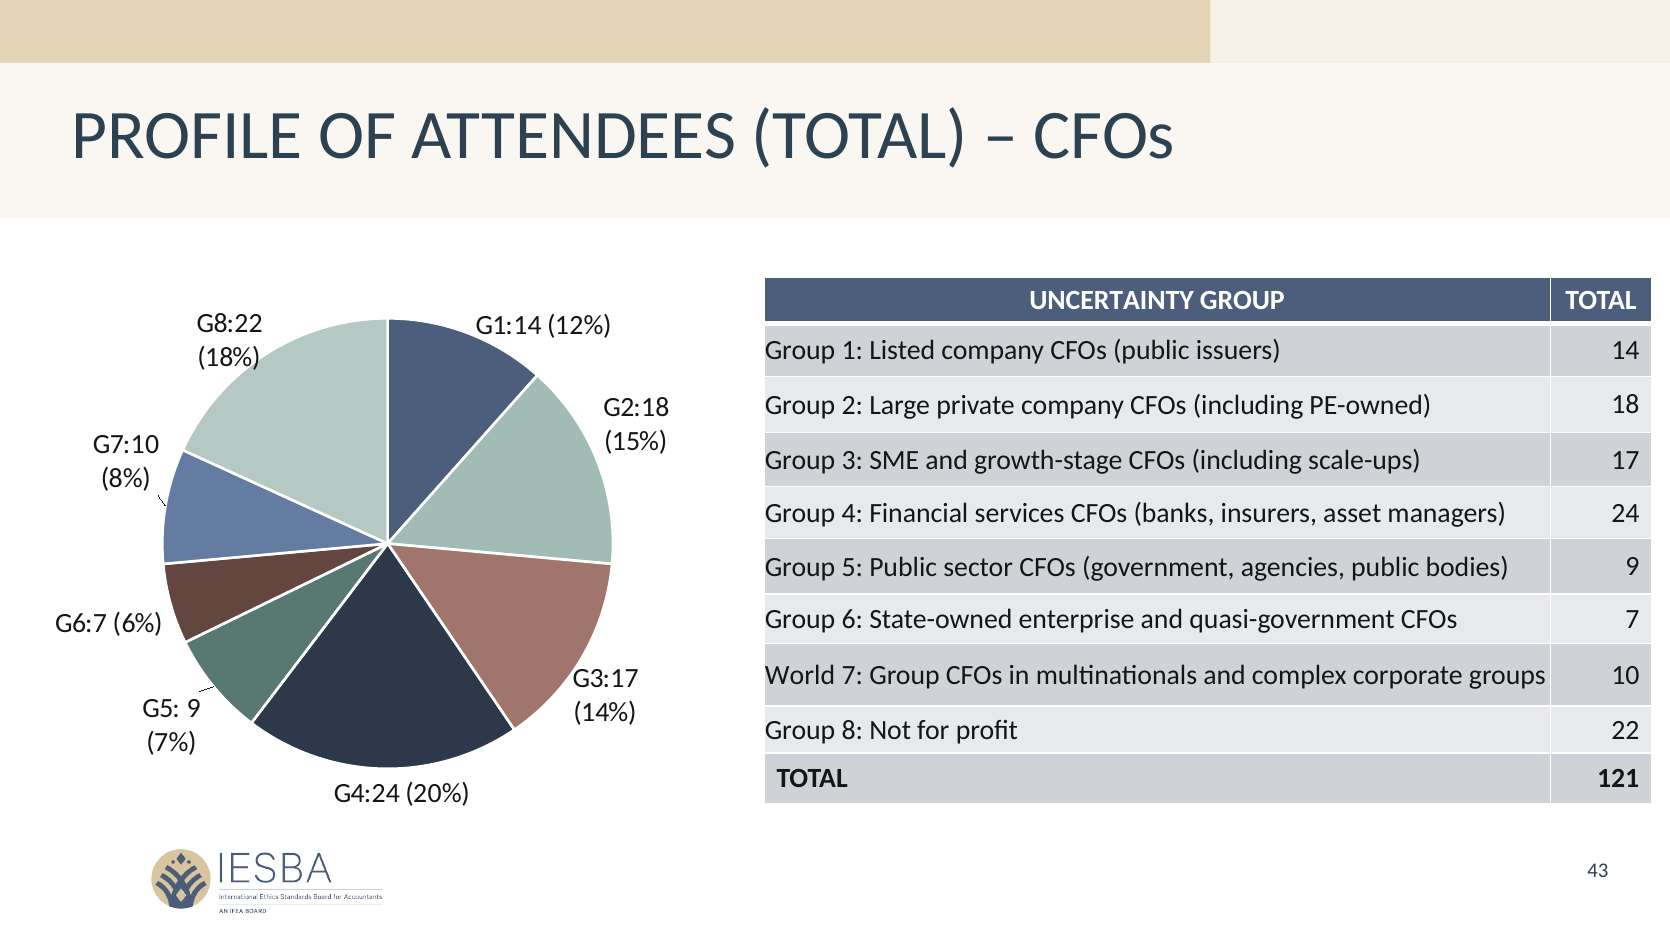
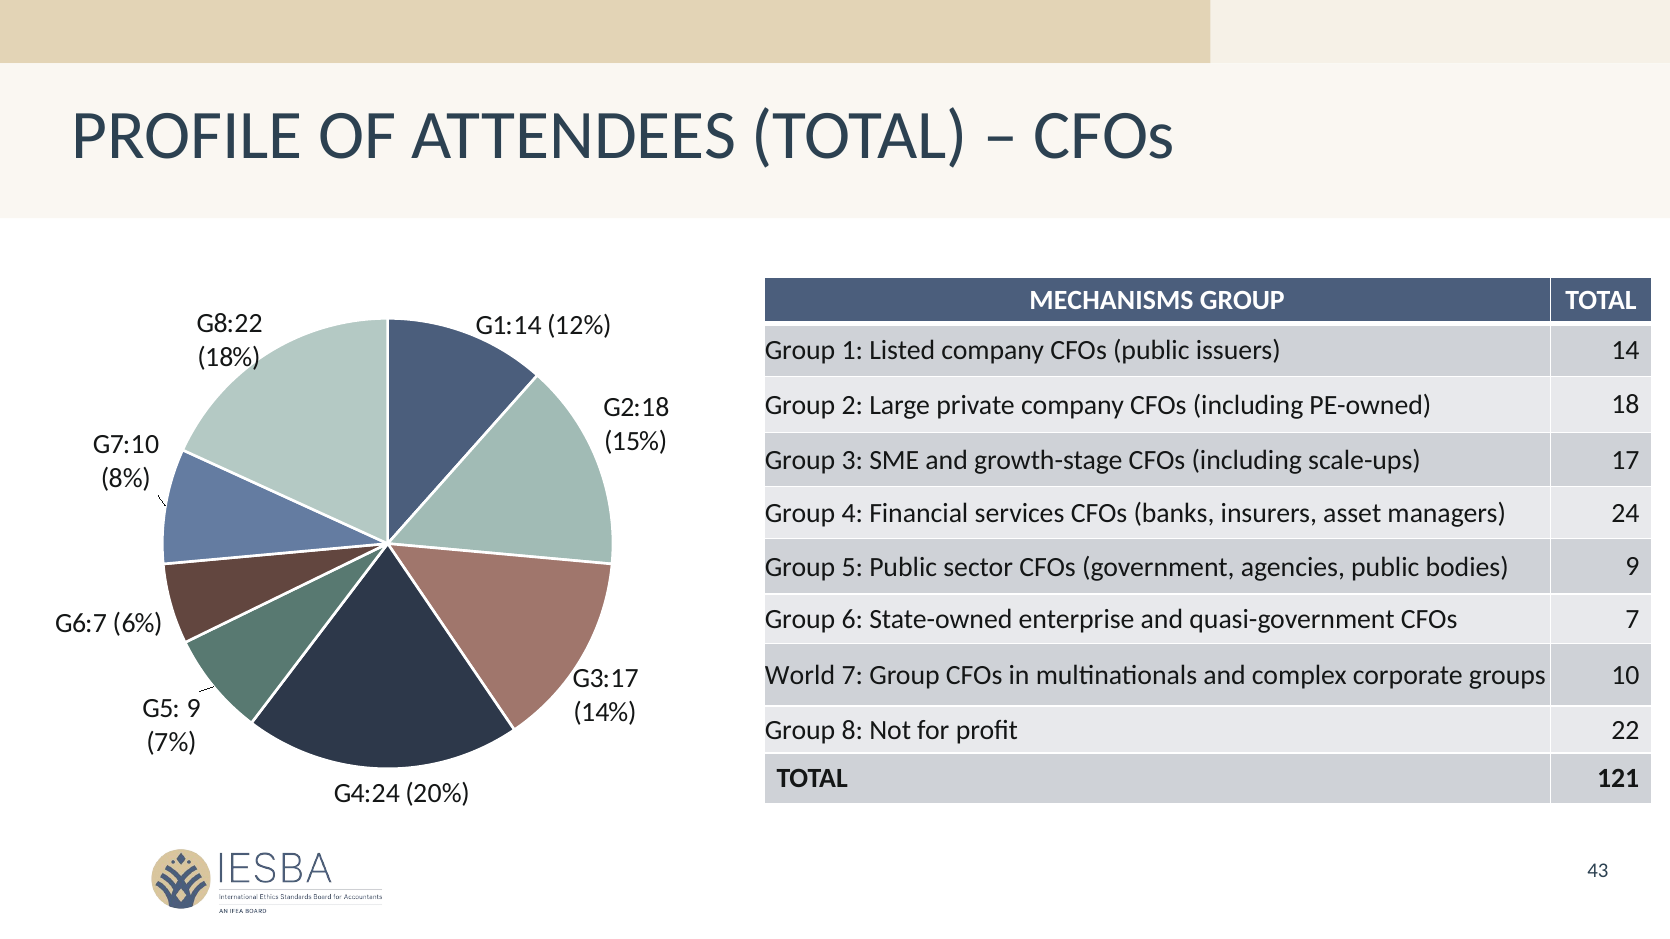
UNCERTAINTY: UNCERTAINTY -> MECHANISMS (1111, 301)
